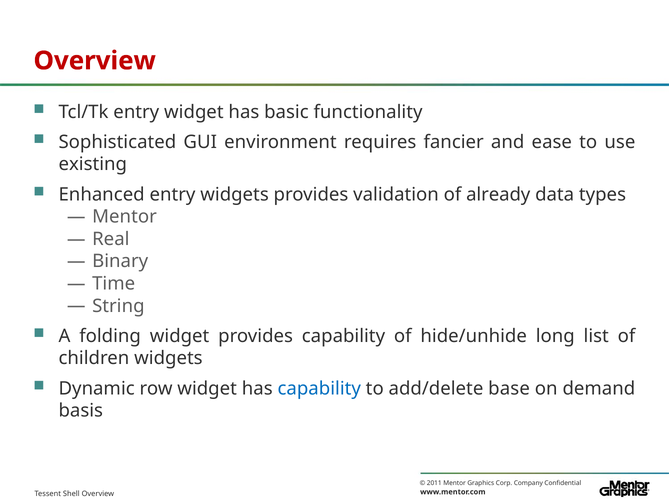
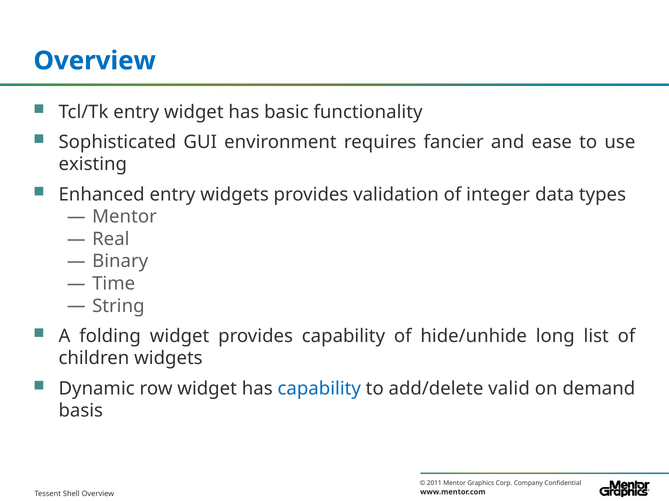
Overview colour: red -> blue (95, 61)
already: already -> integer (498, 195)
base: base -> valid (509, 389)
